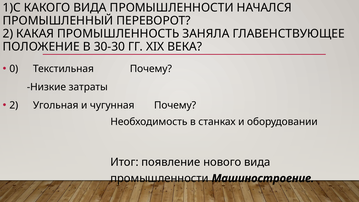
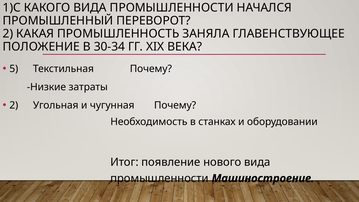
30-30: 30-30 -> 30-34 (109, 47)
0: 0 -> 5 (14, 69)
